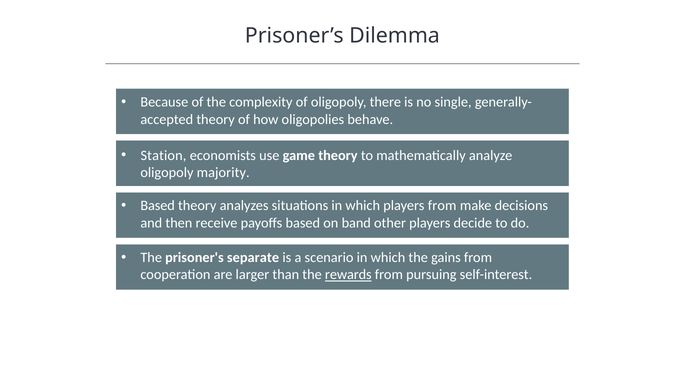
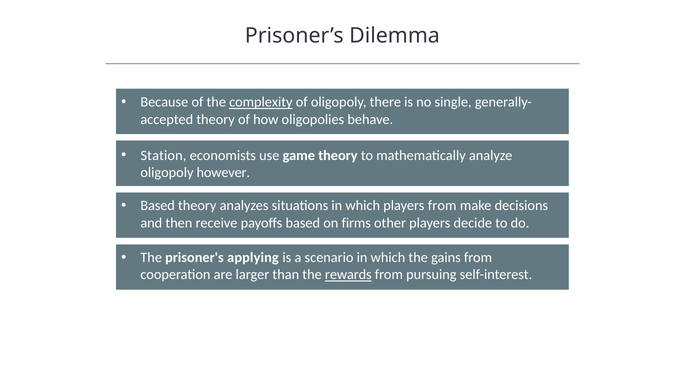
complexity underline: none -> present (261, 102)
majority: majority -> however (223, 173)
band: band -> firms (356, 223)
separate: separate -> applying (253, 258)
